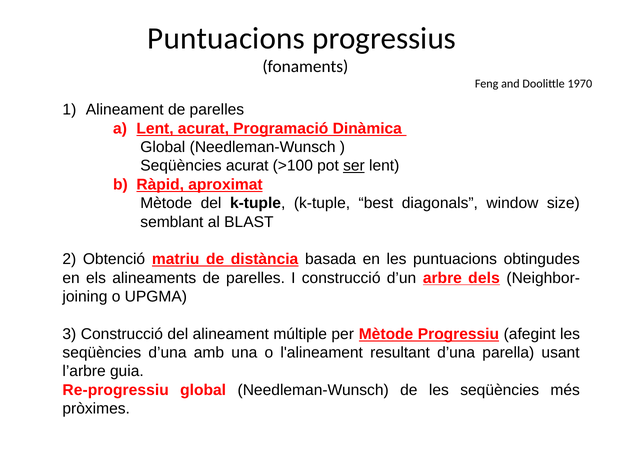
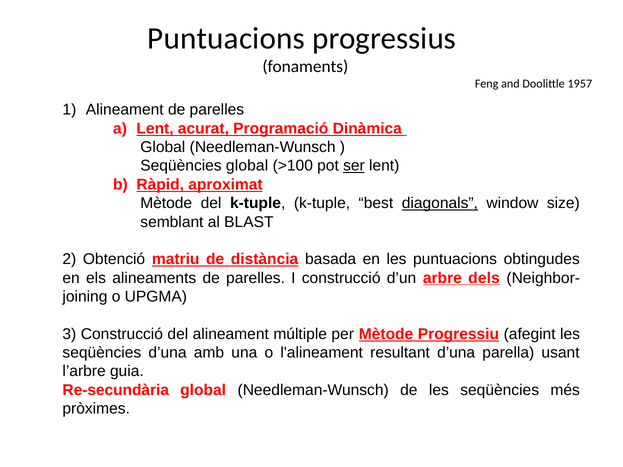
1970: 1970 -> 1957 (580, 84)
Seqüències acurat: acurat -> global (247, 166)
diagonals underline: none -> present (440, 203)
Re-progressiu: Re-progressiu -> Re-secundària (116, 390)
